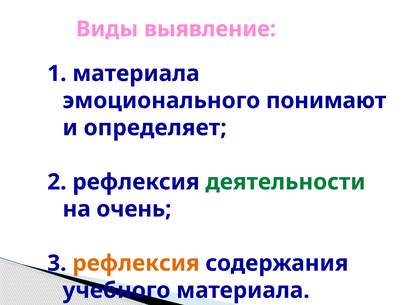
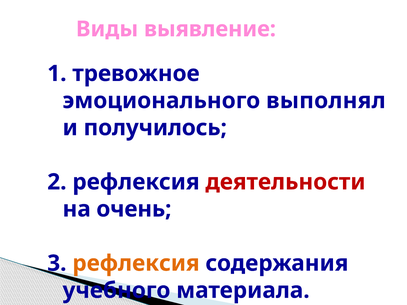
материала: материала -> тревожное (136, 74)
понимают: понимают -> выполнял (326, 101)
определяет: определяет -> получилось (155, 128)
деятельности colour: green -> red (285, 182)
